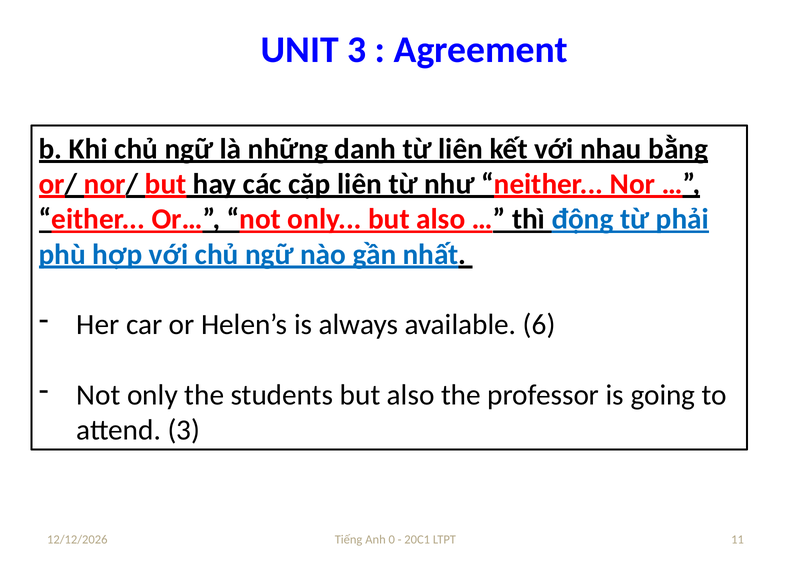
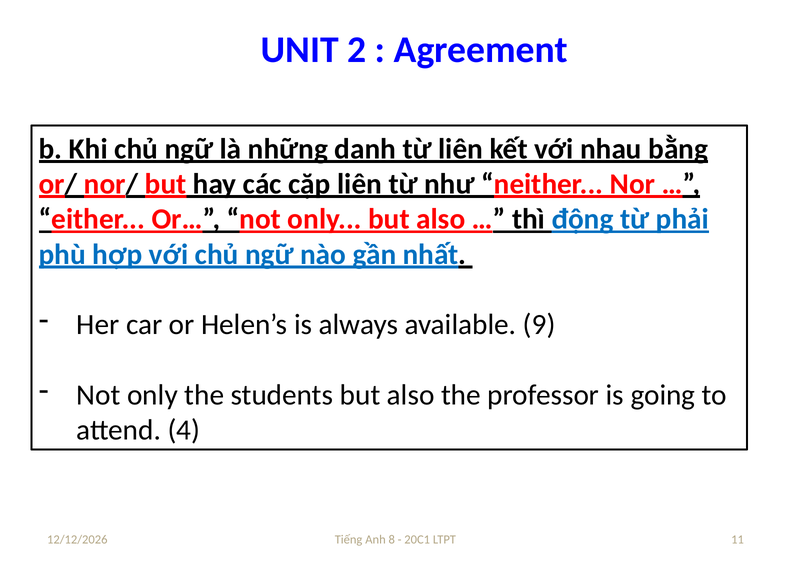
UNIT 3: 3 -> 2 (357, 50)
6: 6 -> 9 (539, 325)
attend 3: 3 -> 4 (184, 430)
0: 0 -> 8 (392, 540)
